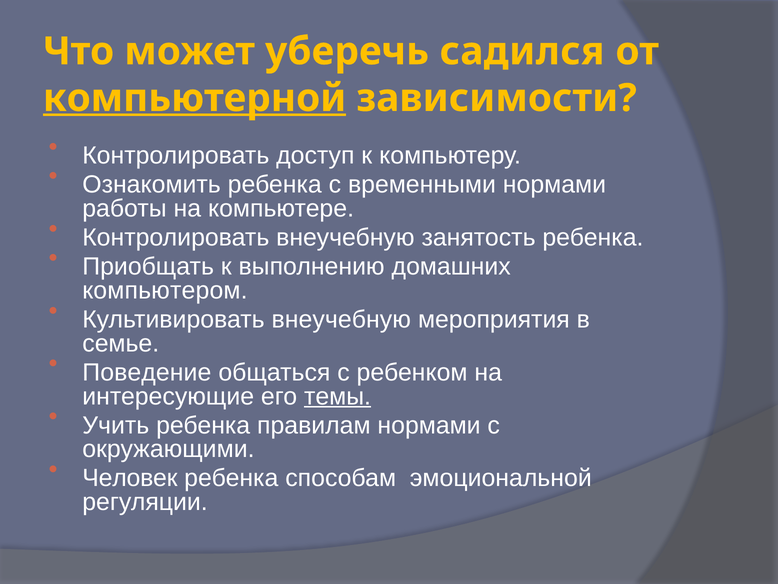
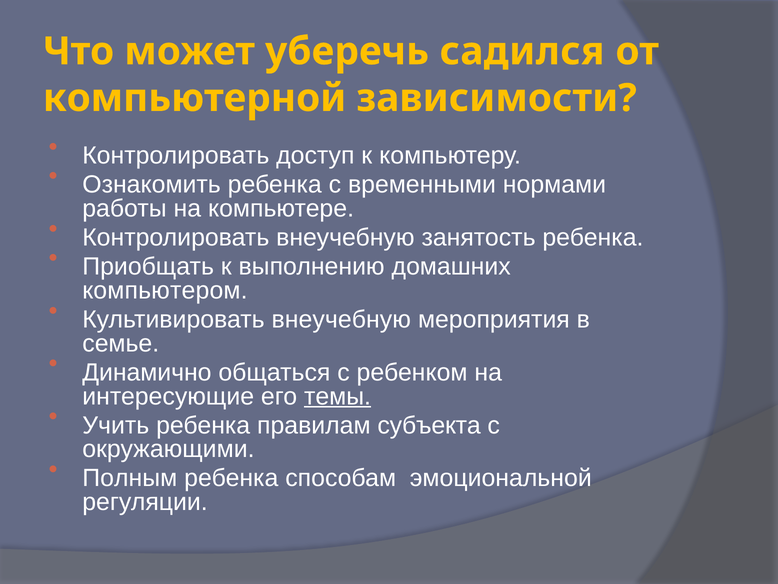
компьютерной underline: present -> none (195, 98)
Поведение: Поведение -> Динамично (147, 372)
правилам нормами: нормами -> субъекта (429, 425)
Человек: Человек -> Полным (130, 478)
